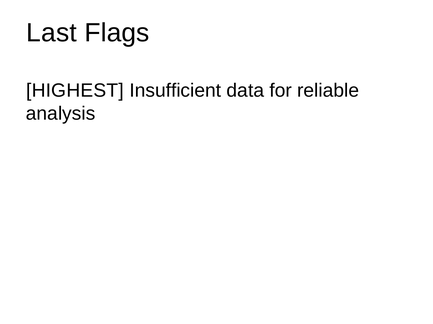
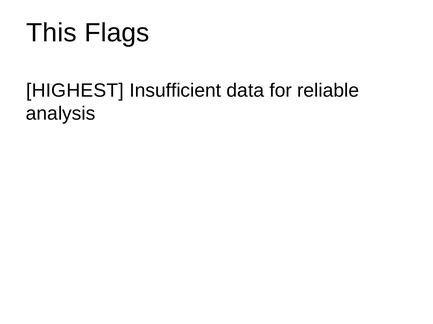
Last: Last -> This (51, 33)
